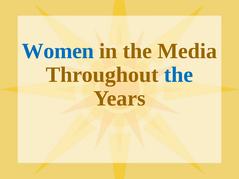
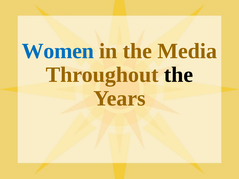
the colour: blue -> black (179, 75)
